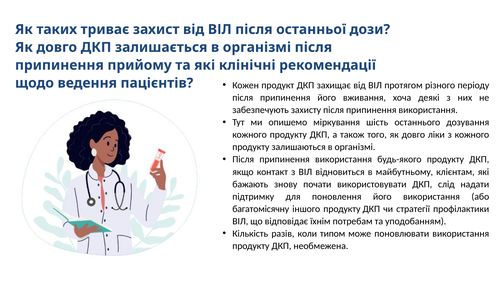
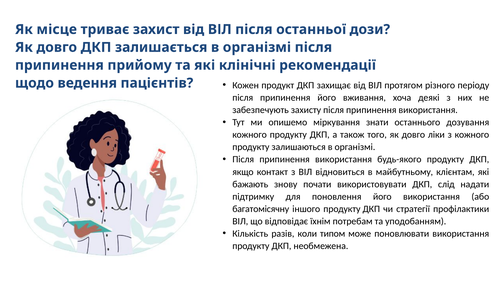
таких: таких -> місце (57, 29)
шість: шість -> знати (377, 122)
